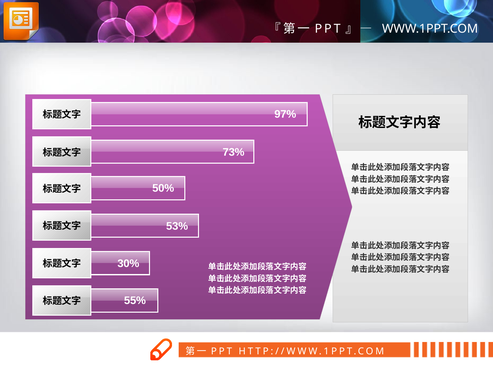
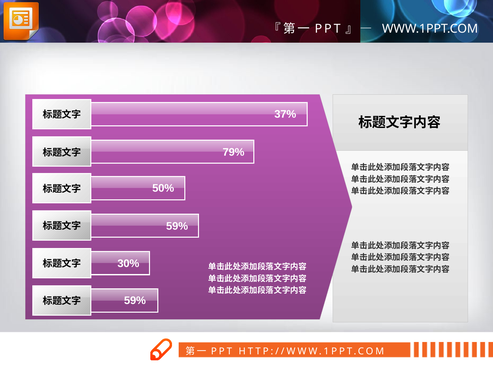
97%: 97% -> 37% (285, 114)
73%: 73% -> 79% (234, 152)
53%: 53% -> 59% (177, 226)
55%: 55% -> 59% (135, 301)
